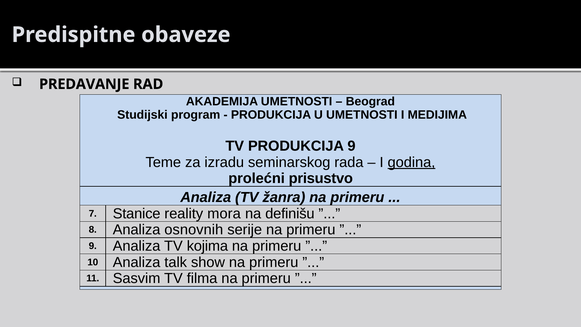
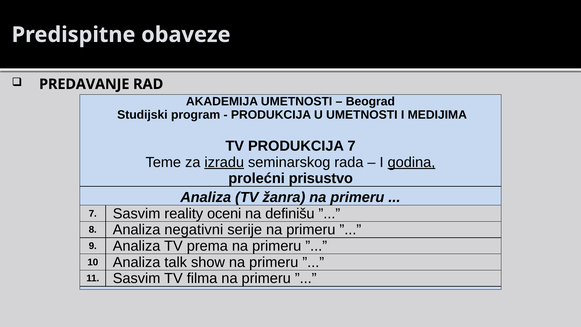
PRODUKCIJA 9: 9 -> 7 (351, 146)
izradu underline: none -> present (224, 162)
7 Stanice: Stanice -> Sasvim (137, 213)
mora: mora -> oceni (224, 213)
osnovnih: osnovnih -> negativni (194, 230)
kojima: kojima -> prema (207, 246)
